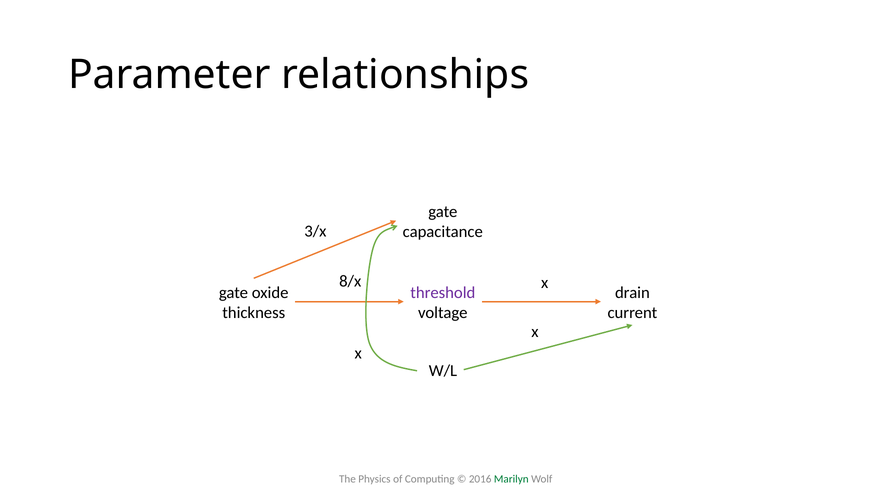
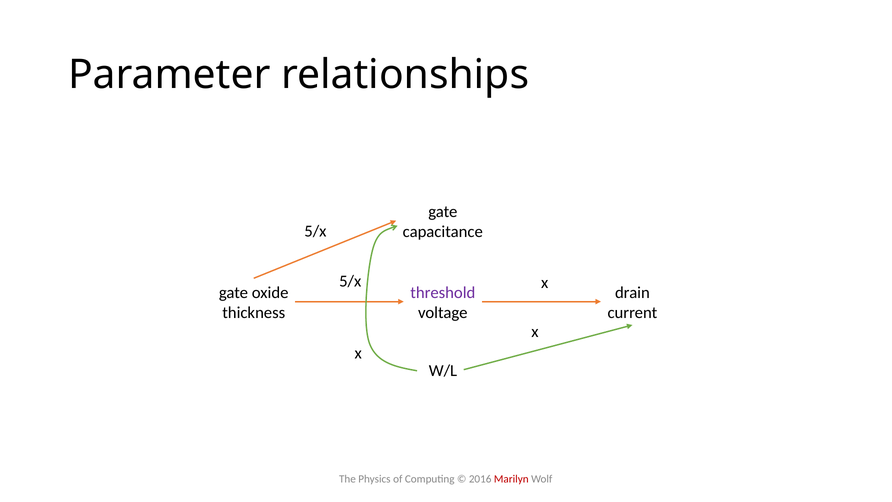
3/x: 3/x -> 5/x (315, 231)
8/x: 8/x -> 5/x (350, 281)
Marilyn colour: green -> red (511, 479)
